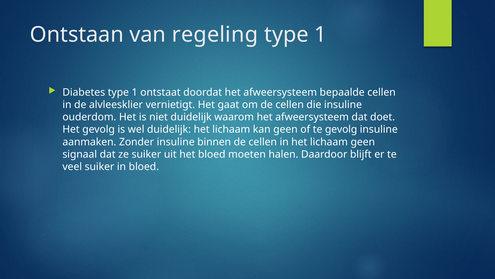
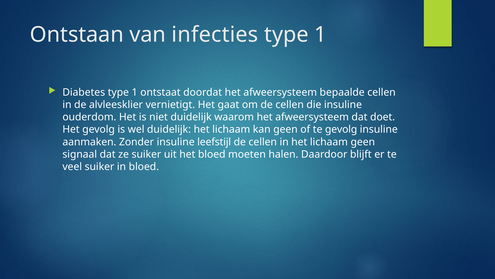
regeling: regeling -> infecties (215, 35)
binnen: binnen -> leefstijl (214, 142)
